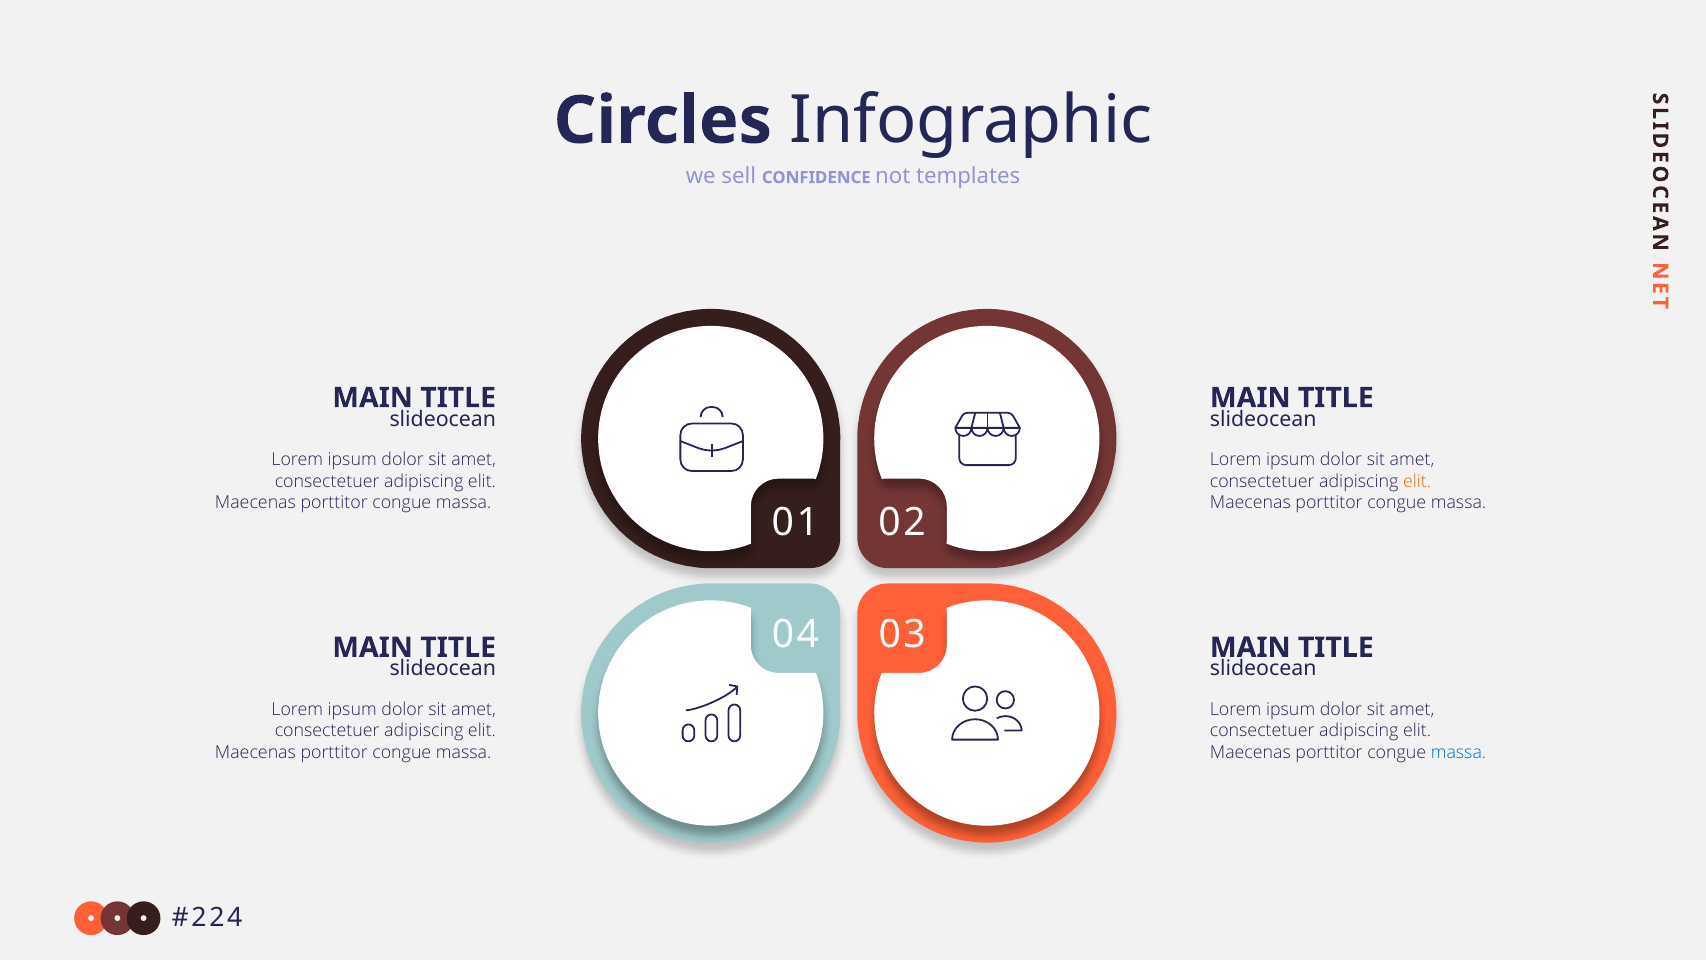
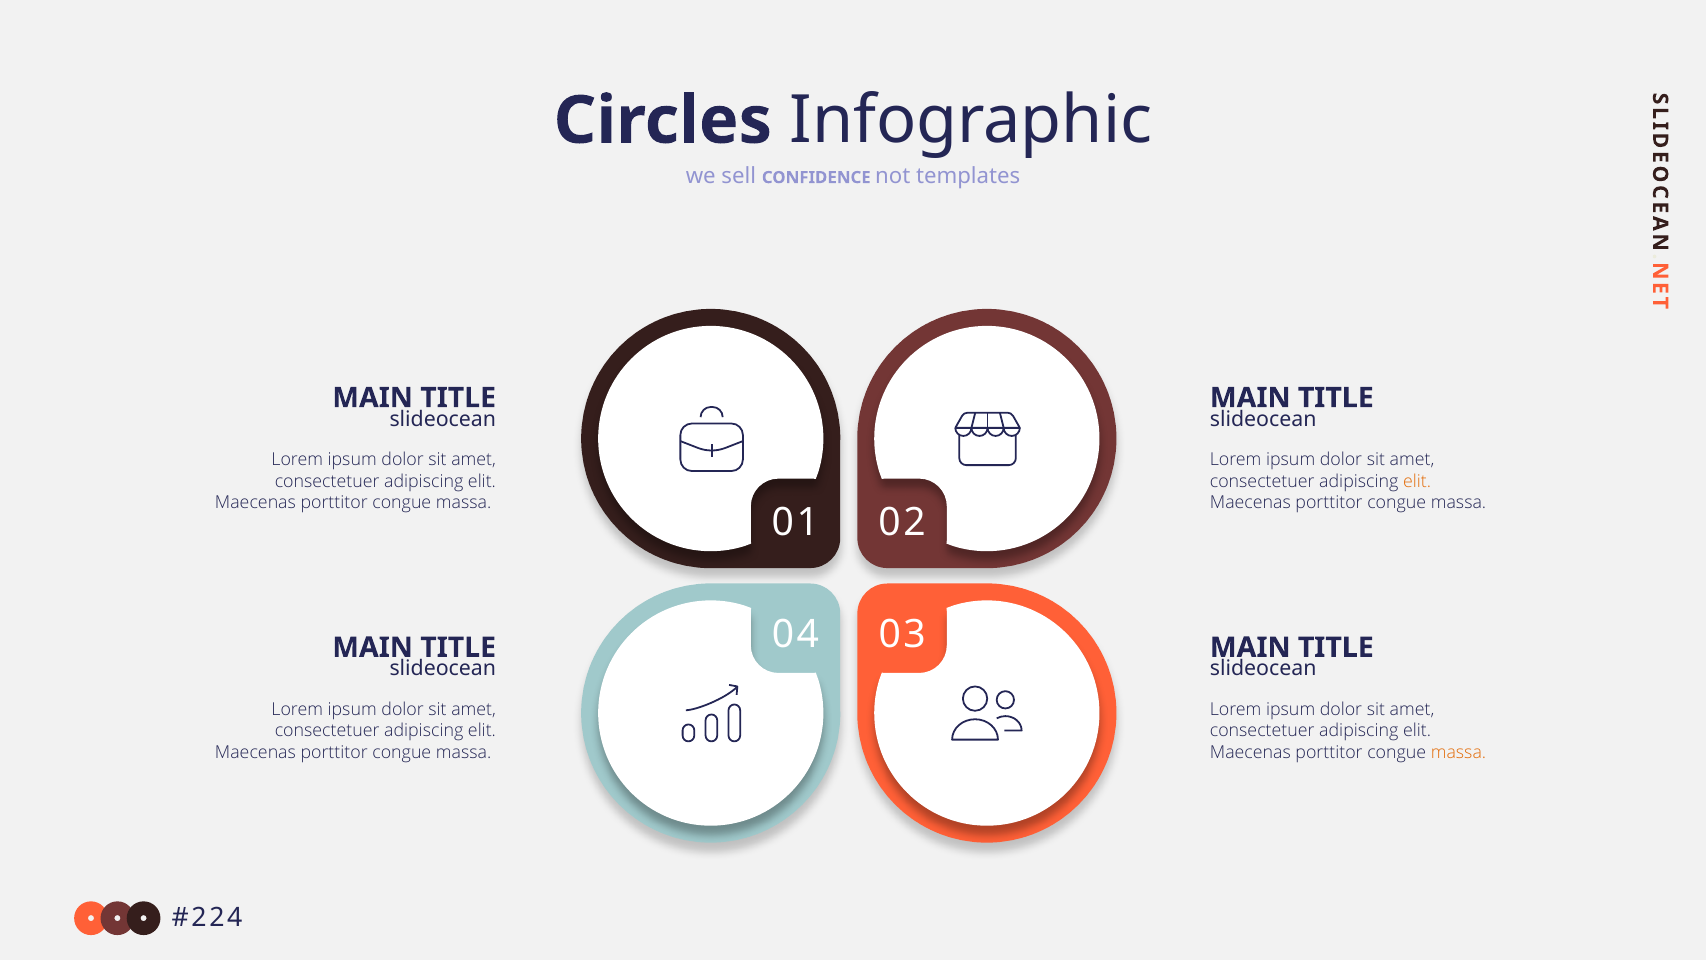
massa colour: blue -> orange (1458, 752)
